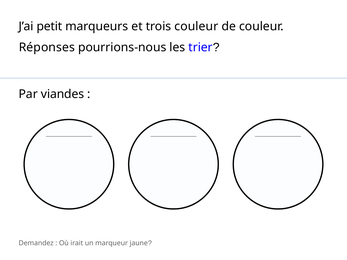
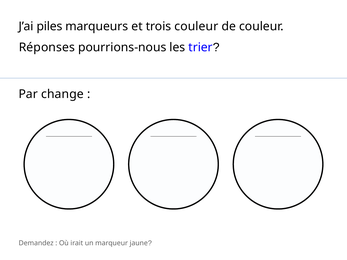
petit: petit -> piles (49, 26)
viandes: viandes -> change (62, 94)
